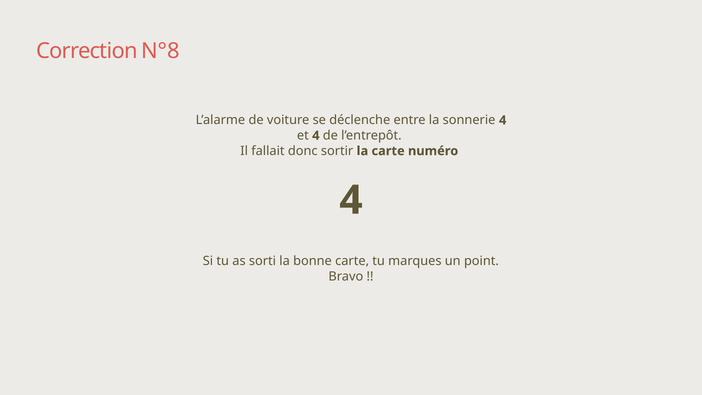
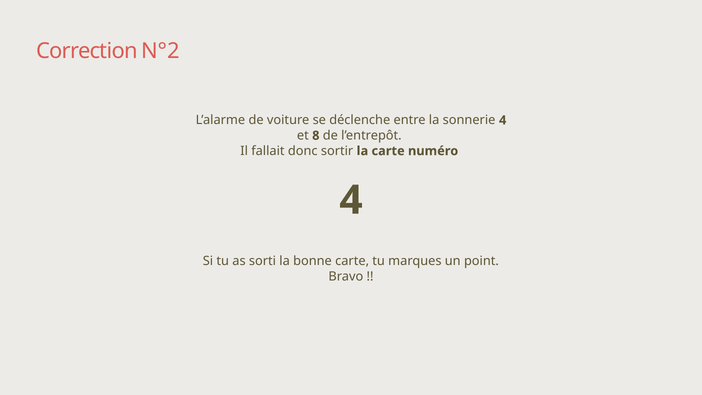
N°8: N°8 -> N°2 (161, 51)
et 4: 4 -> 8 (316, 136)
